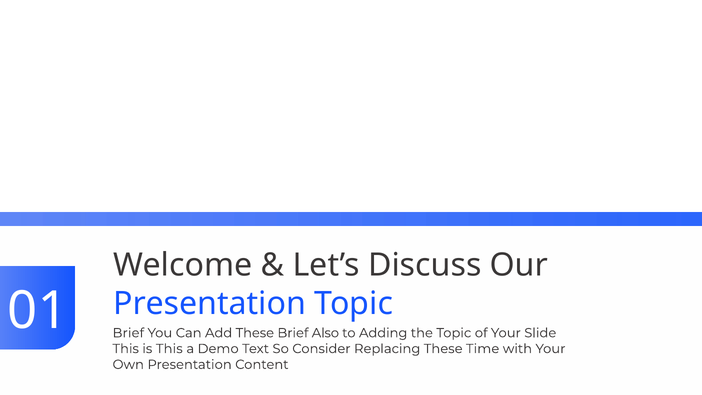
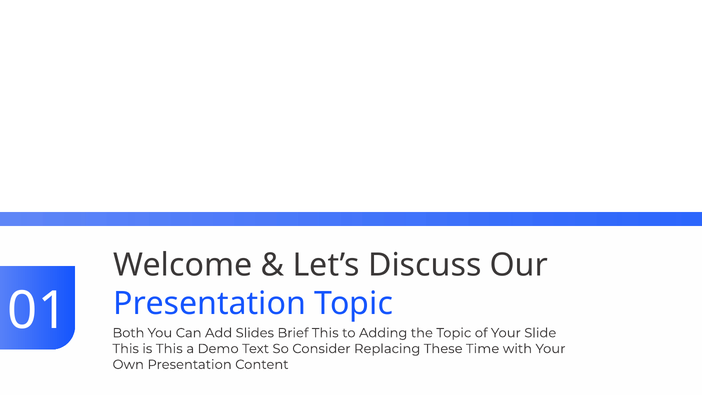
Brief: Brief -> Both (128, 333)
Add These: These -> Slides (255, 333)
Brief Also: Also -> This (325, 333)
